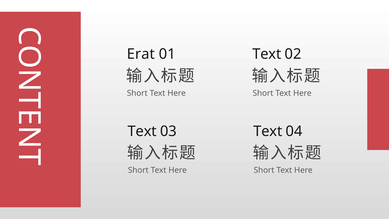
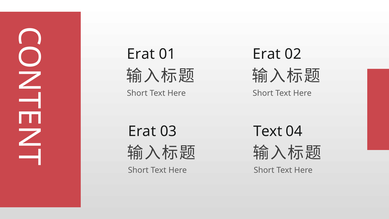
Text: Text -> Erat (267, 54)
Text: Text -> Erat (142, 131)
